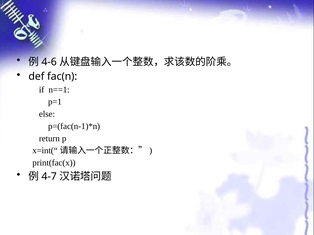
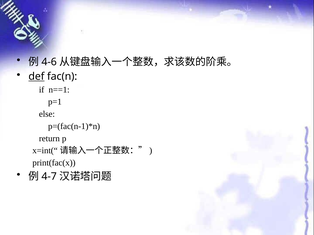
def underline: none -> present (36, 77)
